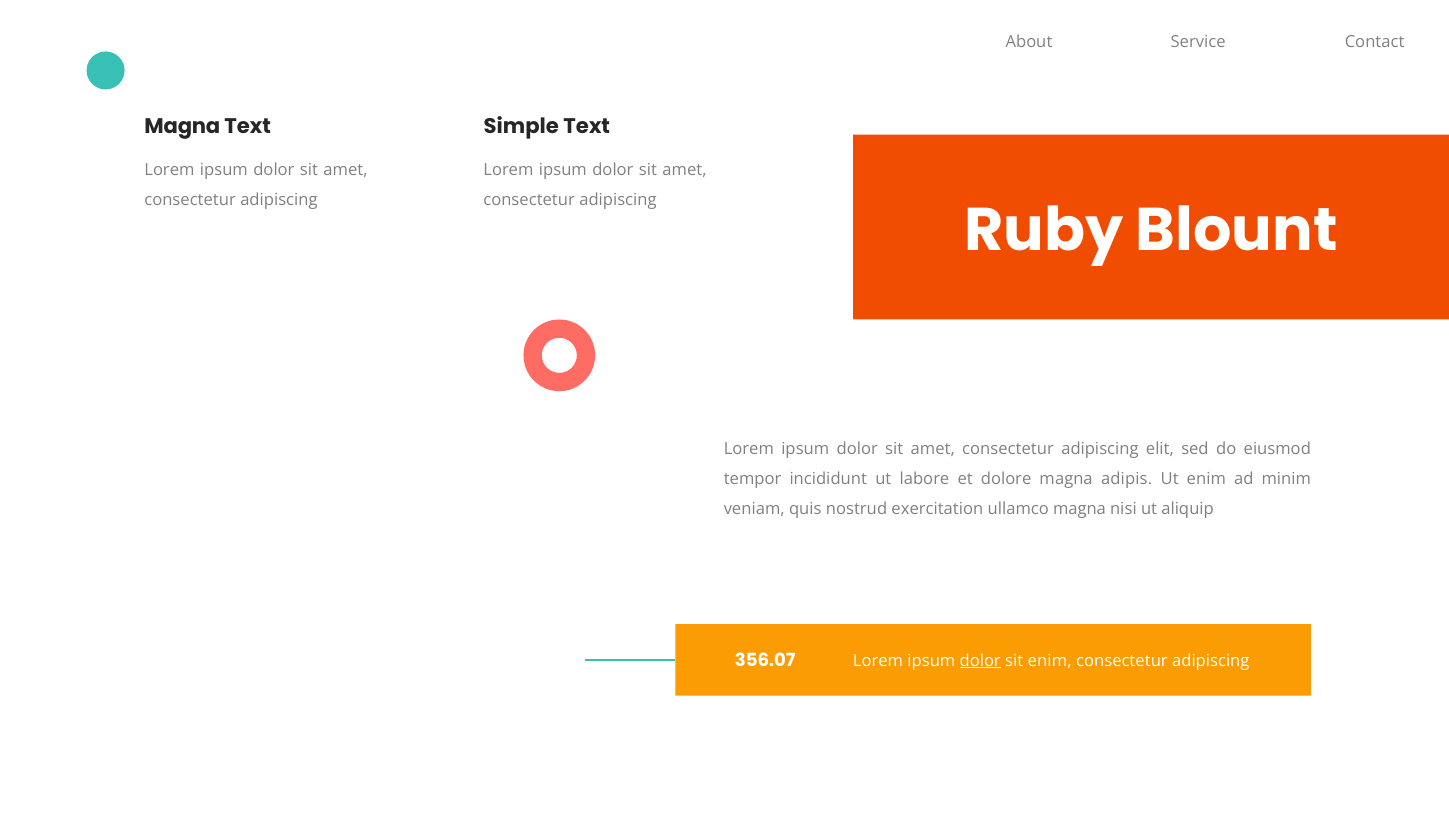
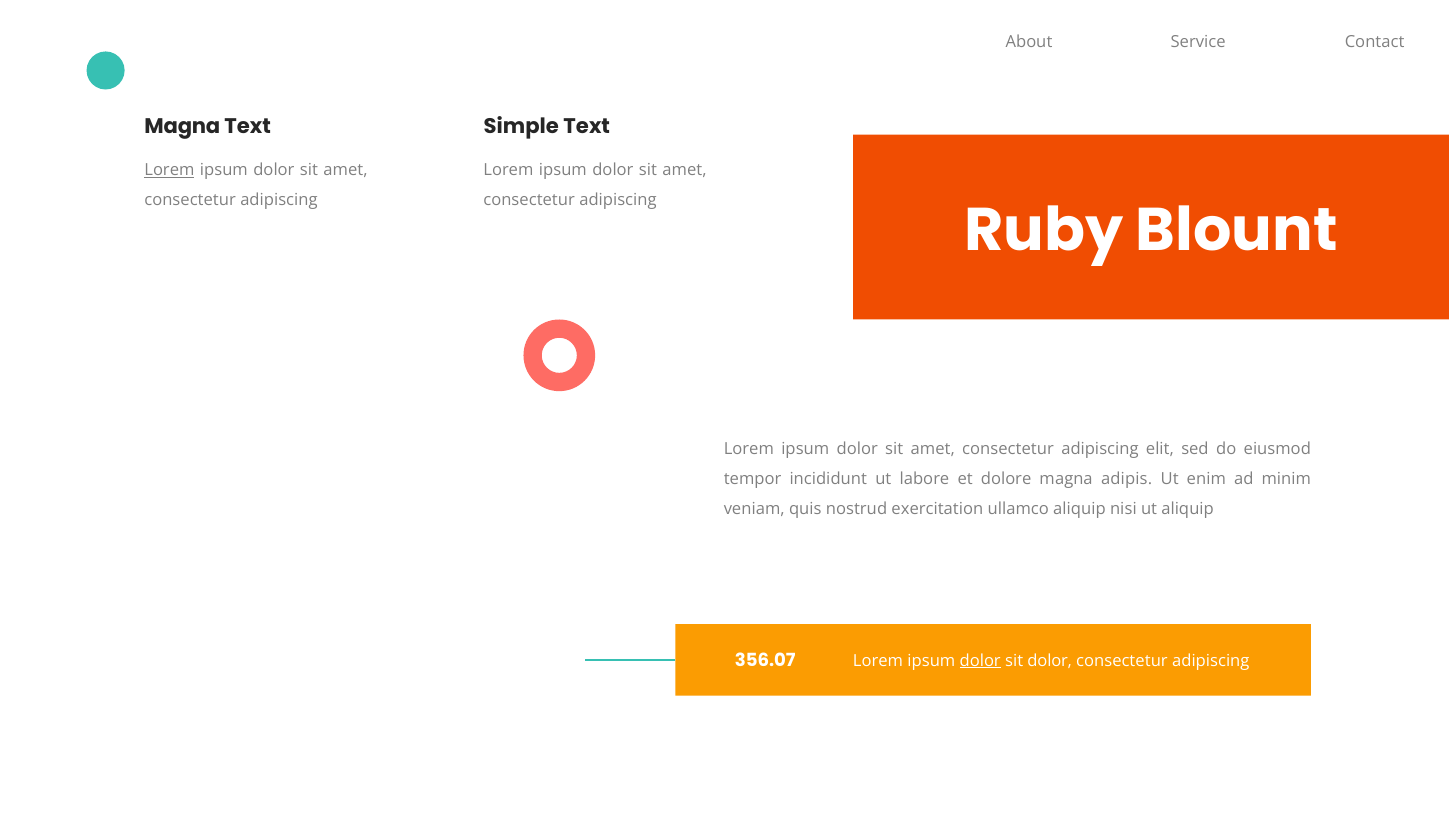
Lorem underline: none -> present (169, 170)
ullamco magna: magna -> aliquip (1079, 509)
sit enim: enim -> dolor (1050, 661)
